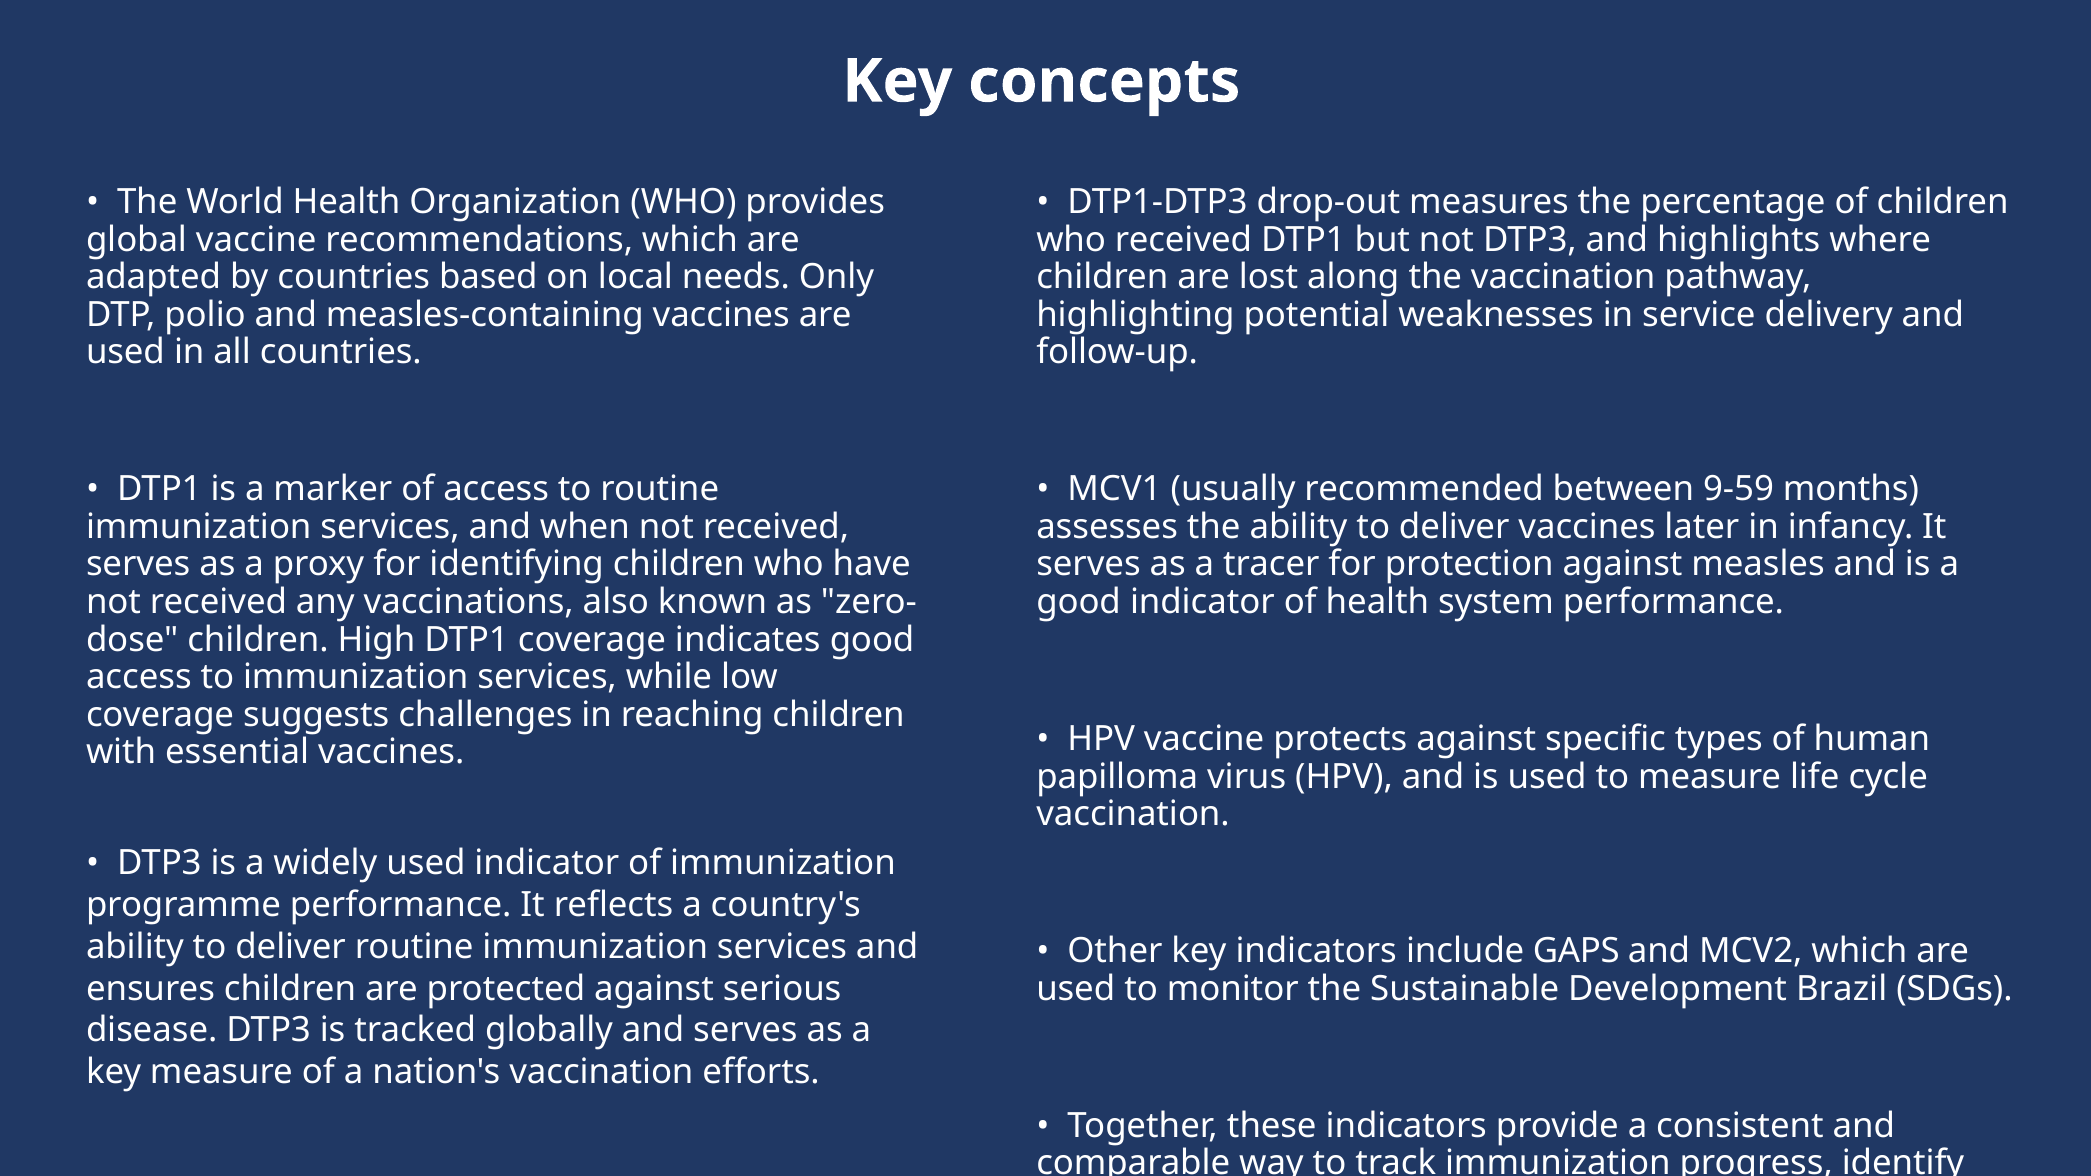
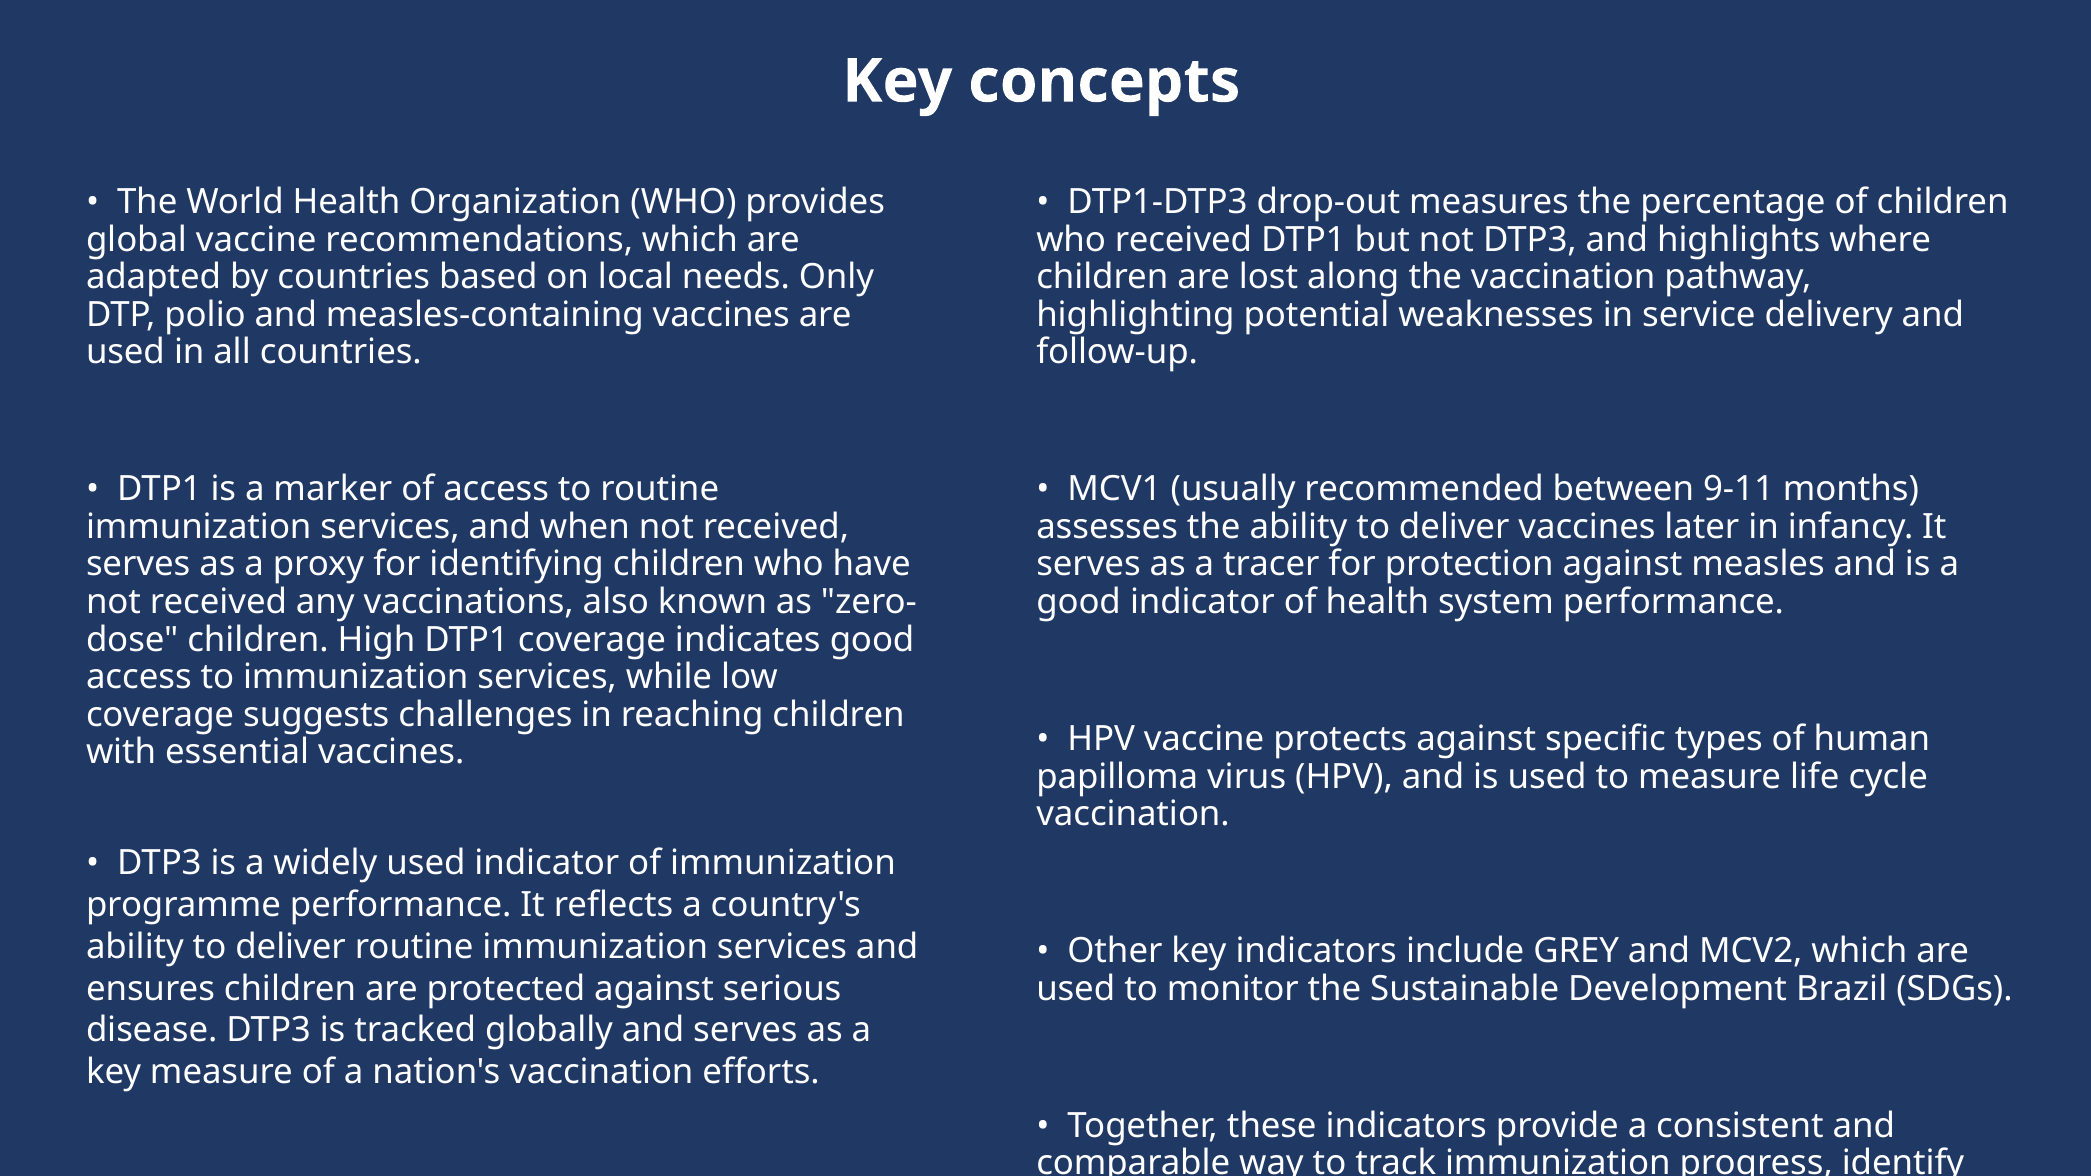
9-59: 9-59 -> 9-11 (1739, 489)
GAPS: GAPS -> GREY (1576, 951)
